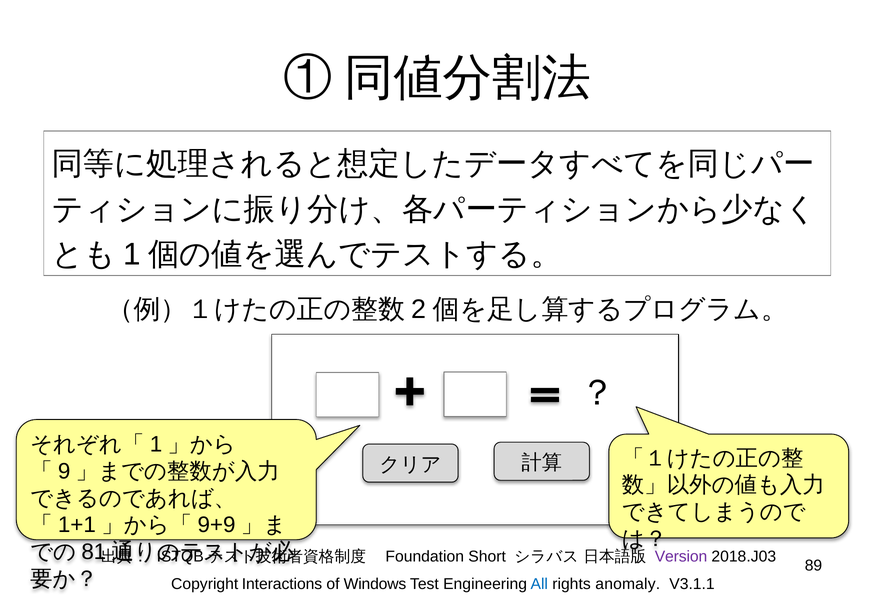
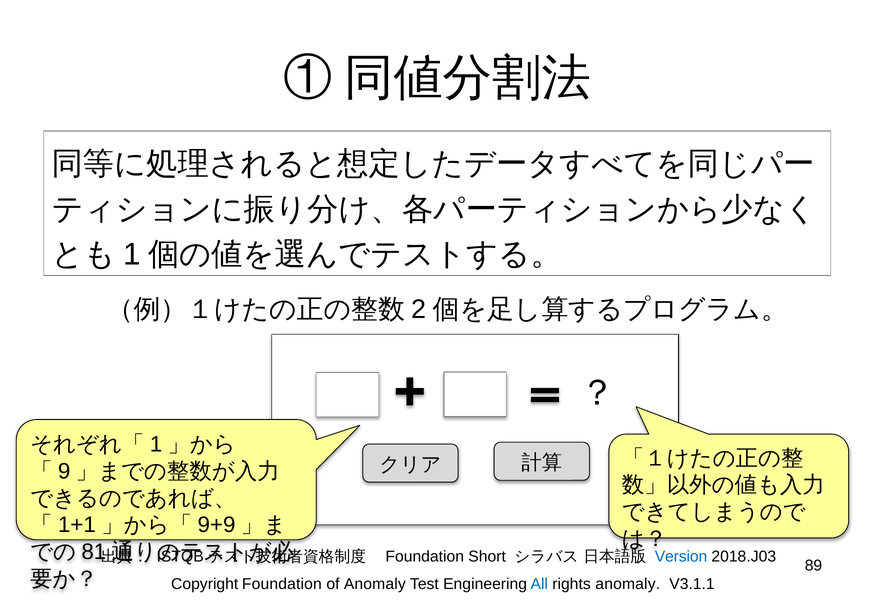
Version colour: purple -> blue (681, 557)
Copyright Interactions: Interactions -> Foundation (282, 584)
of Windows: Windows -> Anomaly (375, 584)
